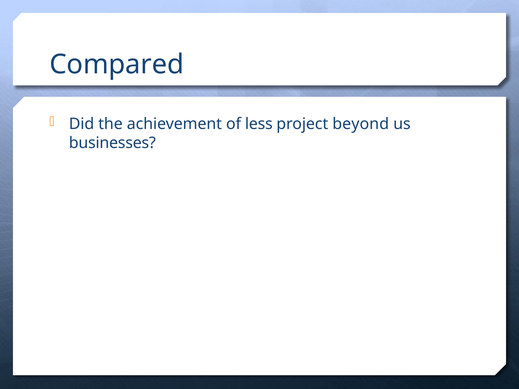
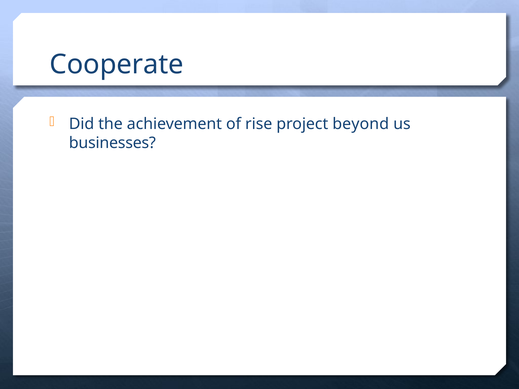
Compared: Compared -> Cooperate (117, 65)
less: less -> rise (259, 124)
